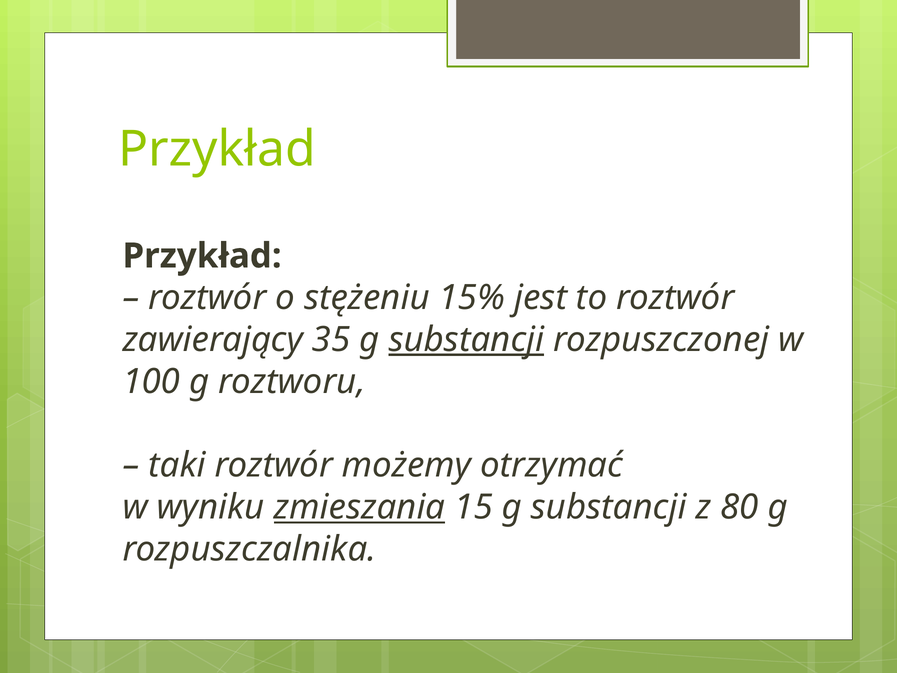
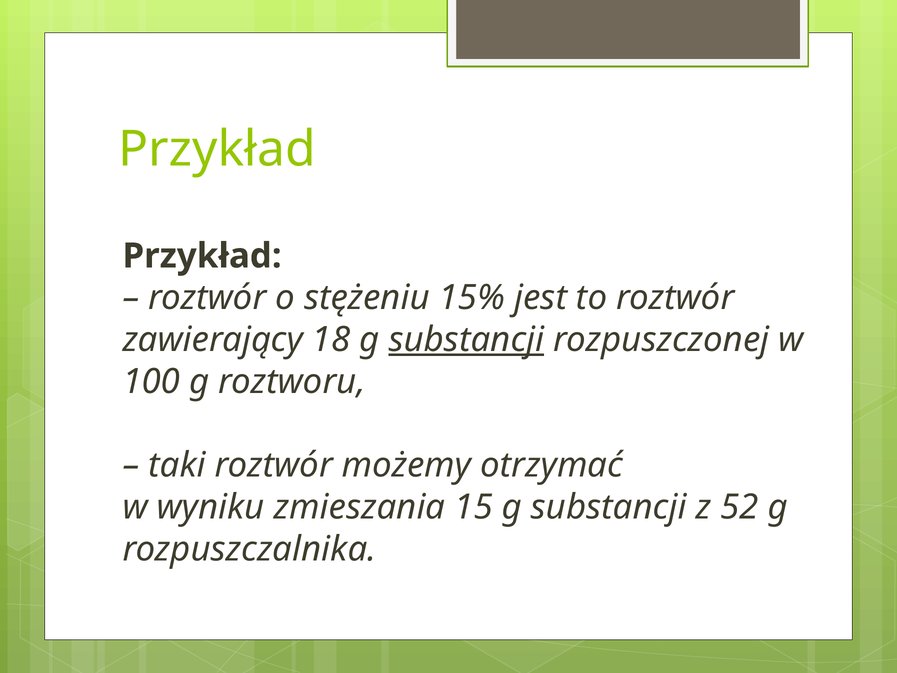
35: 35 -> 18 (331, 340)
zmieszania underline: present -> none (360, 507)
80: 80 -> 52 (739, 507)
